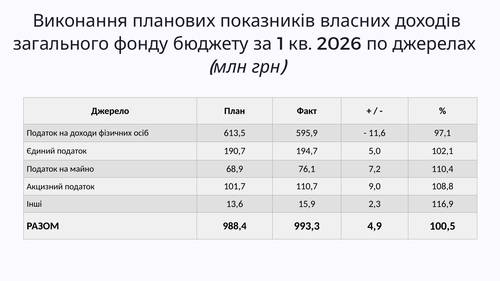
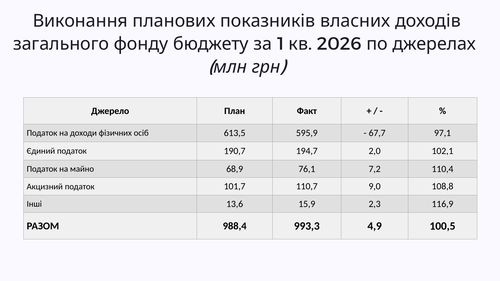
11,6: 11,6 -> 67,7 (377, 133)
5,0: 5,0 -> 2,0 (375, 151)
